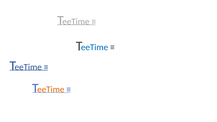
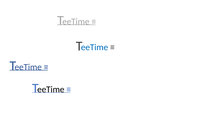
eeTime colour: orange -> black (51, 89)
